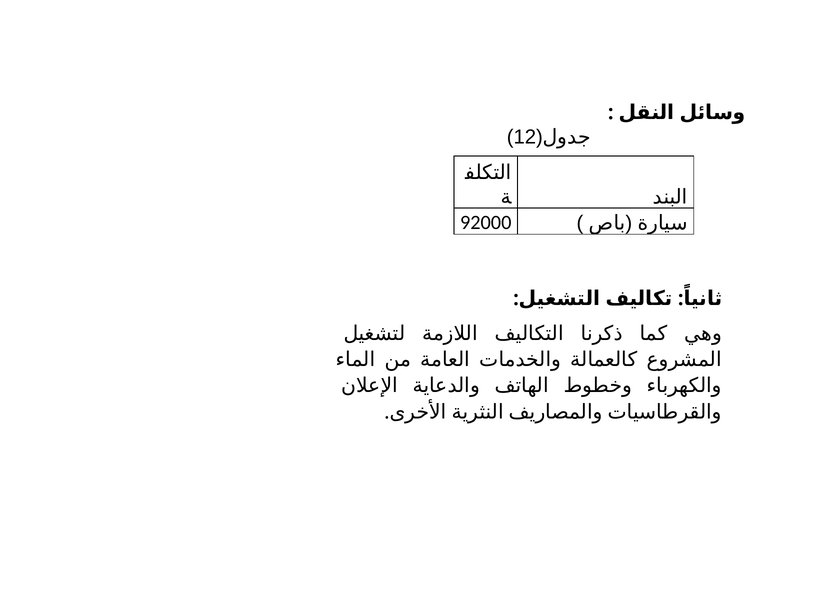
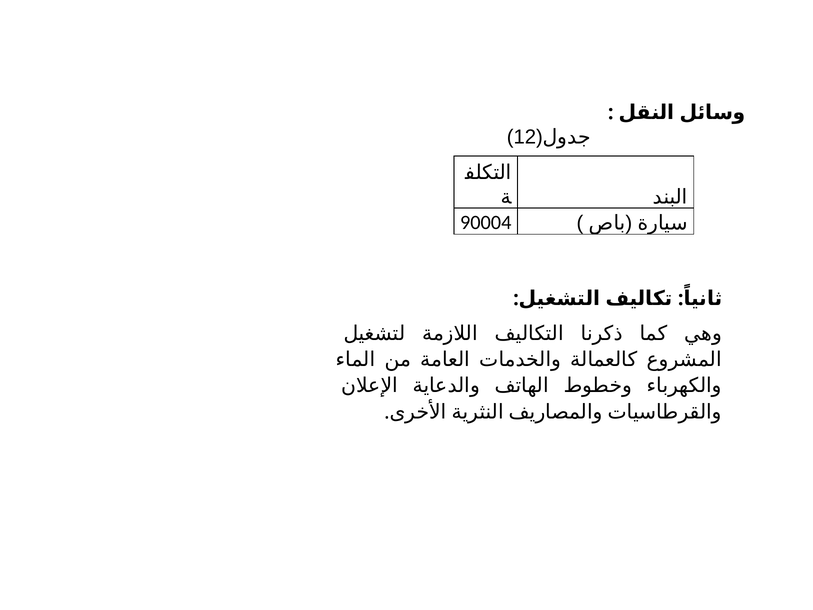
92000: 92000 -> 90004 (486, 222)
